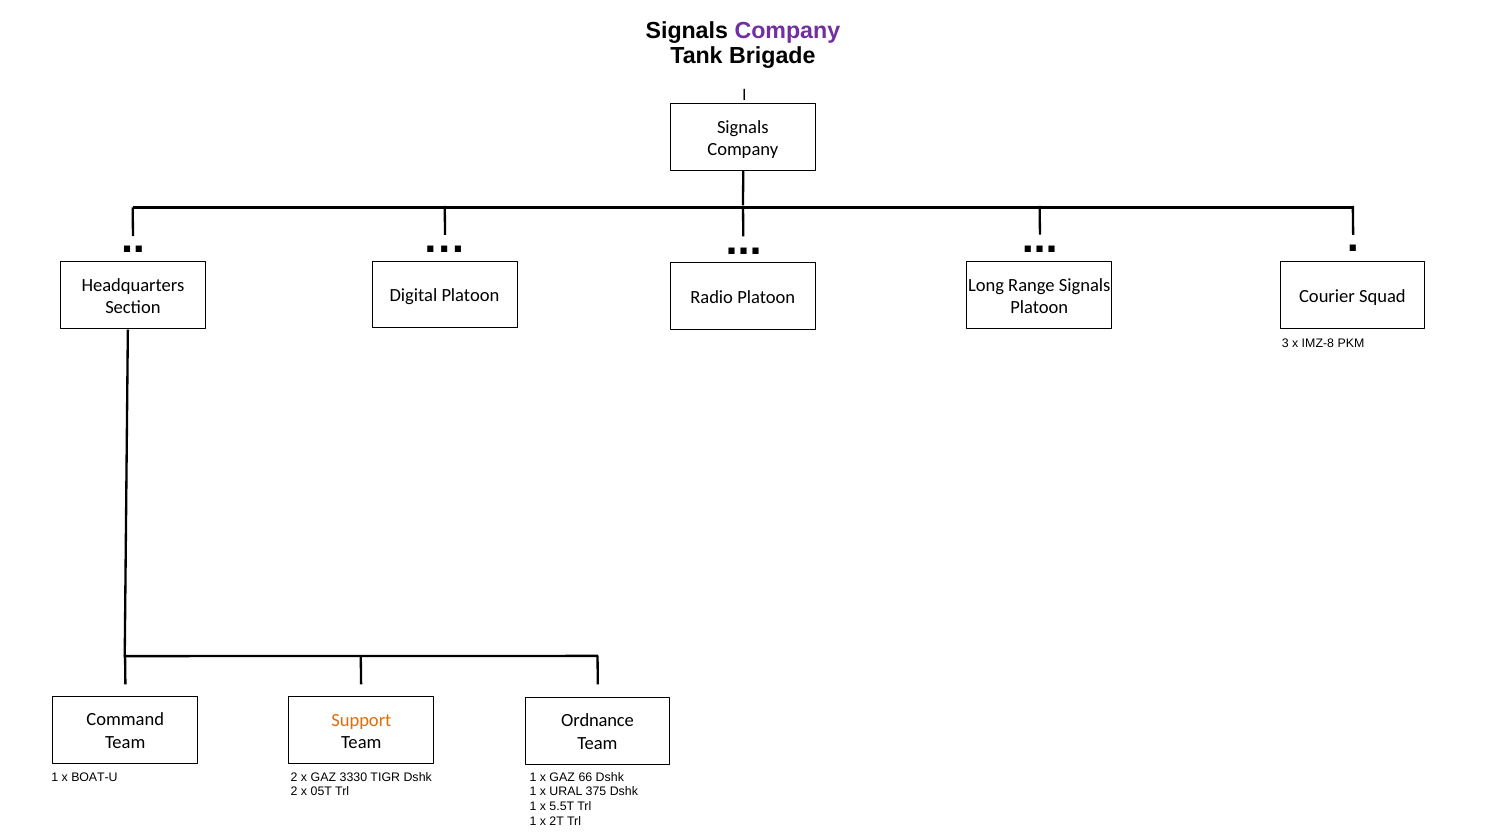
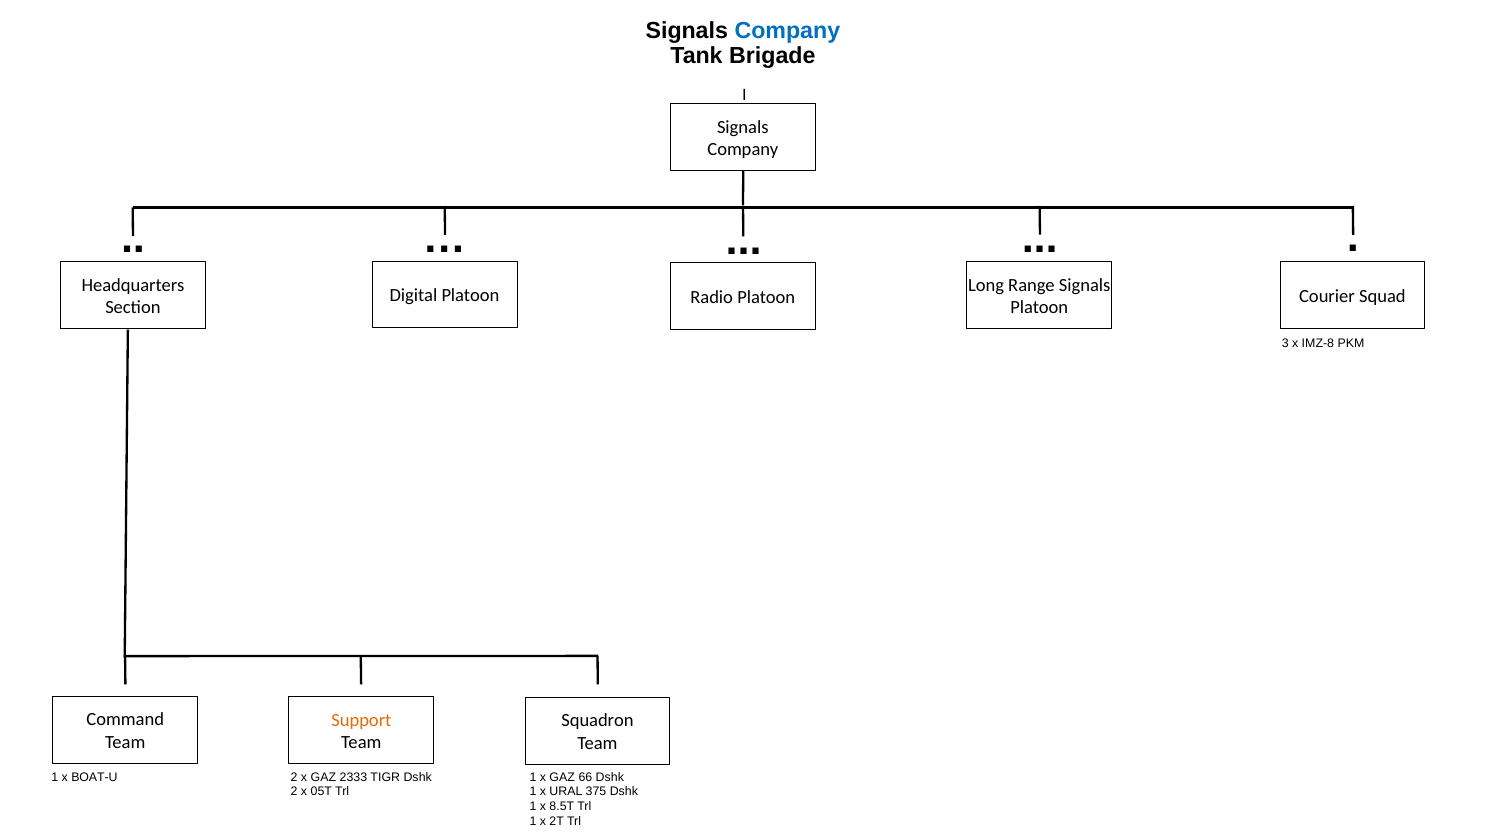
Company colour: purple -> blue (787, 31)
Ordnance: Ordnance -> Squadron (597, 721)
3330: 3330 -> 2333 (353, 777)
5.5T: 5.5T -> 8.5T (562, 806)
